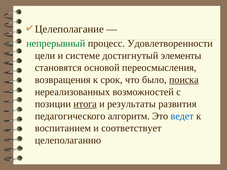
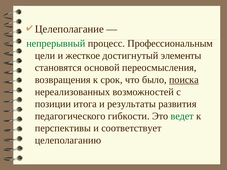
Удовлетворенности: Удовлетворенности -> Профессиональным (170, 44)
системе: системе -> жесткое (83, 56)
итога underline: present -> none (85, 104)
алгоритм: алгоритм -> гибкости (129, 116)
ведет colour: blue -> green (182, 116)
воспитанием: воспитанием -> перспективы (63, 128)
